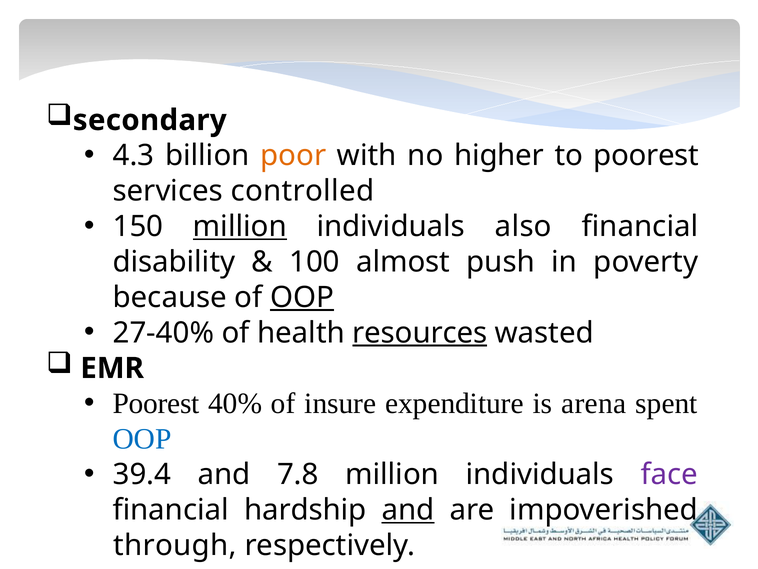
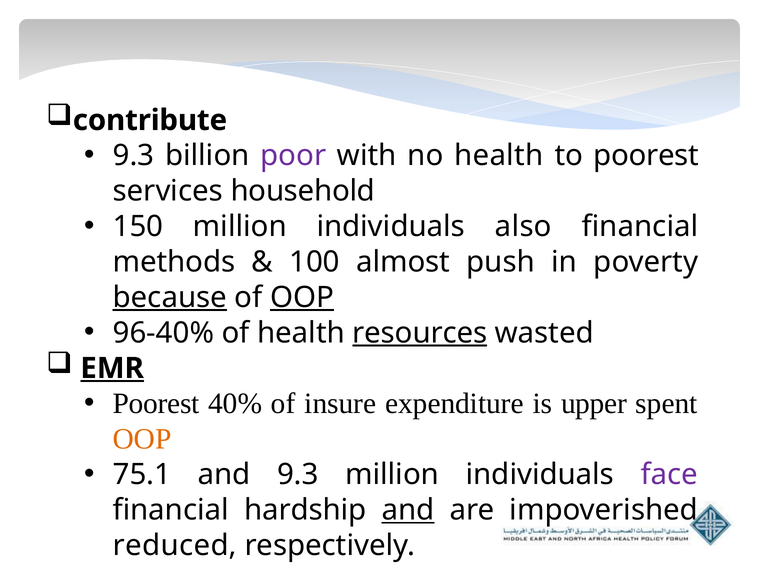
secondary: secondary -> contribute (150, 120)
4.3: 4.3 -> 9.3 (133, 156)
poor colour: orange -> purple (293, 156)
no higher: higher -> health (499, 156)
controlled: controlled -> household (303, 191)
million underline: present -> none (240, 226)
disability: disability -> methods (174, 262)
because underline: none -> present (170, 297)
27-40%: 27-40% -> 96-40% (163, 333)
EMR underline: none -> present (112, 368)
arena: arena -> upper (594, 403)
OOP colour: blue -> orange (142, 439)
39.4: 39.4 -> 75.1 (142, 474)
and 7.8: 7.8 -> 9.3 (298, 474)
through: through -> reduced (175, 545)
